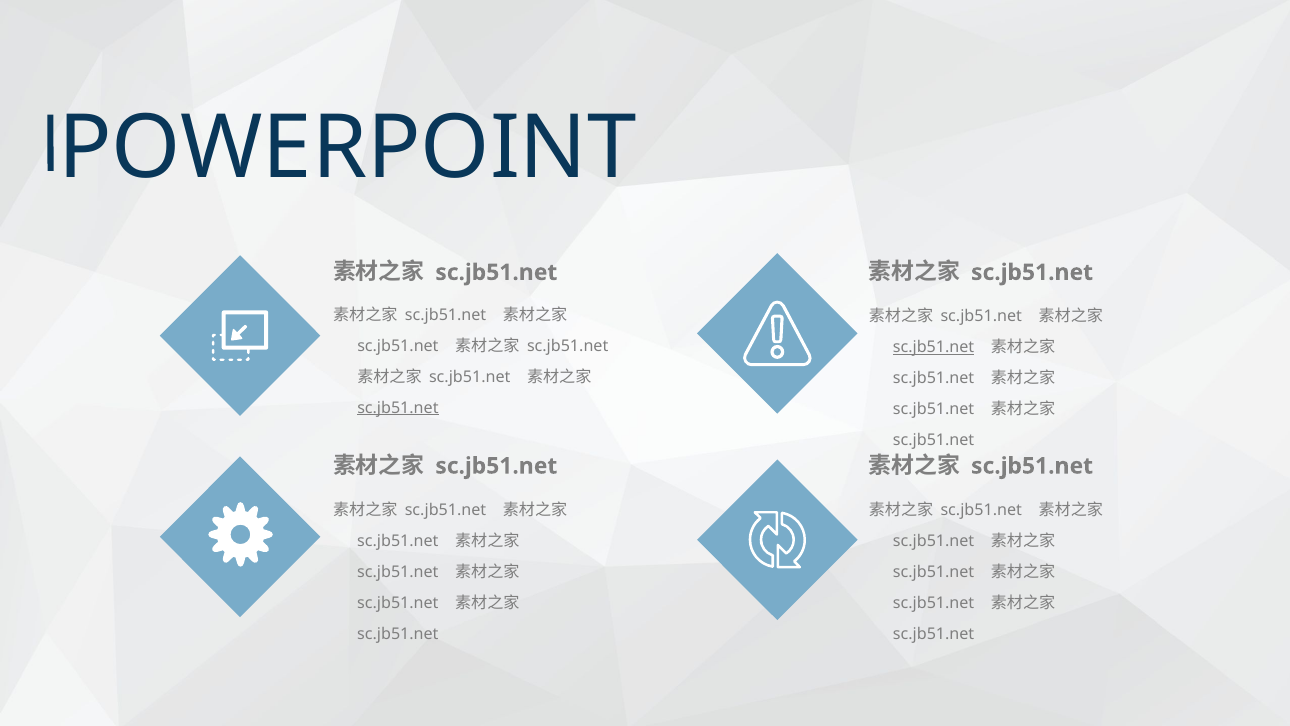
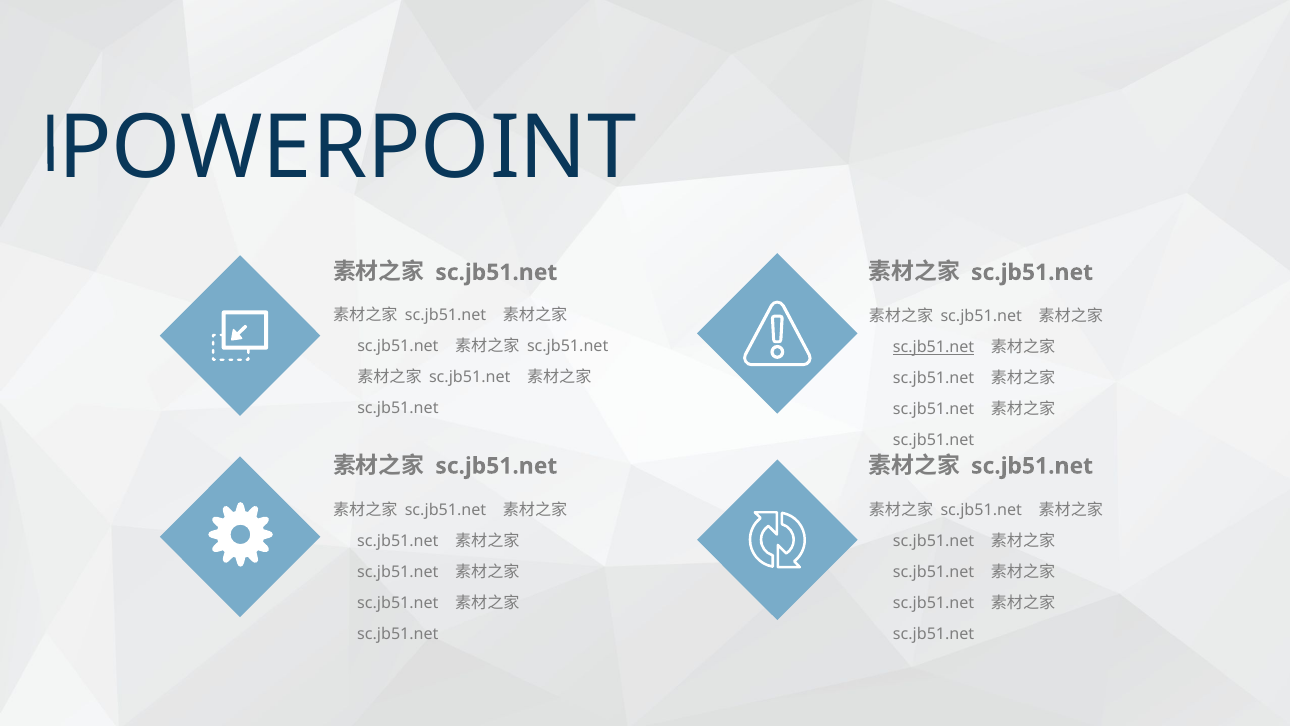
sc.jb51.net underline: present -> none (398, 408)
